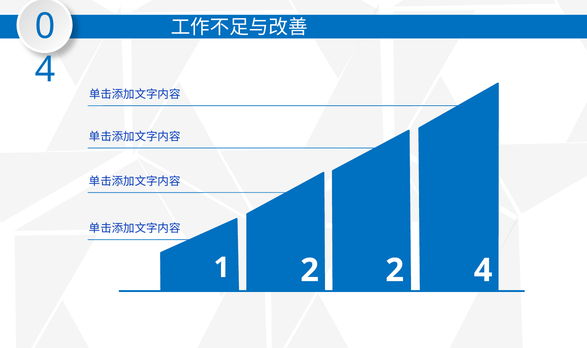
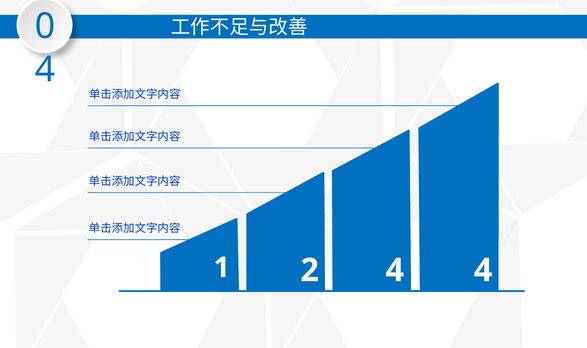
2 2: 2 -> 4 (395, 270)
